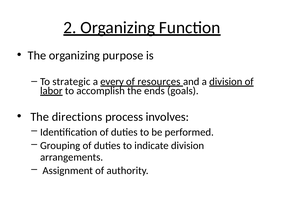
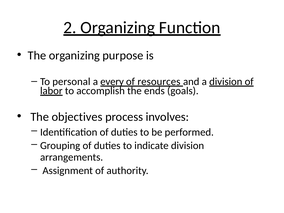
strategic: strategic -> personal (71, 82)
directions: directions -> objectives (77, 117)
